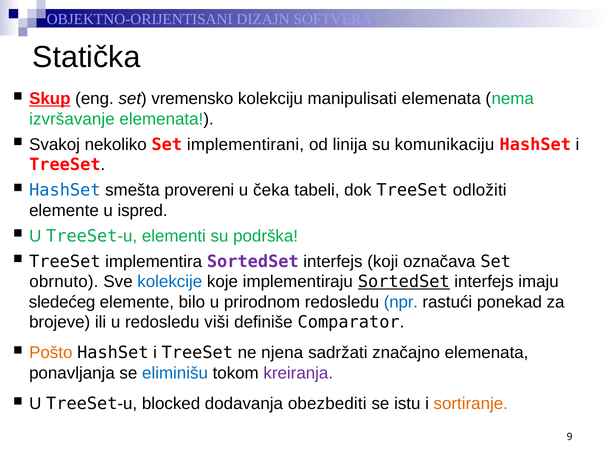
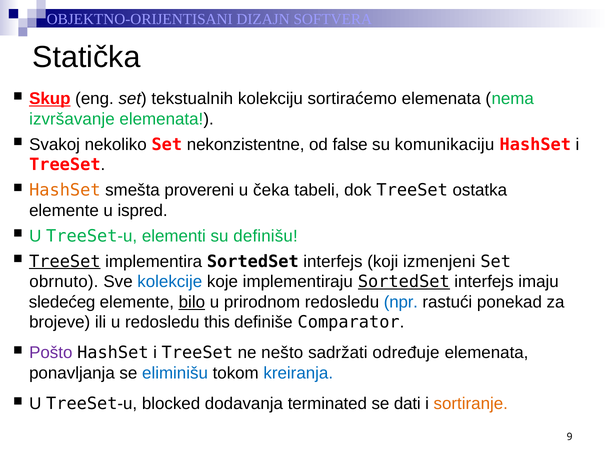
vremensko: vremensko -> tekstualnih (192, 99)
manipulisati: manipulisati -> sortiraćemo (352, 99)
implementirani: implementirani -> nekonzistentne (246, 144)
linija: linija -> false (350, 144)
HashSet colour: blue -> orange (65, 190)
odložiti: odložiti -> ostatka (480, 190)
podrška: podrška -> definišu (266, 236)
TreeSet underline: none -> present (65, 261)
SortedSet colour: purple -> black (253, 261)
označava: označava -> izmenjeni (439, 261)
bilo underline: none -> present (192, 302)
viši: viši -> this (217, 322)
Pošto colour: orange -> purple (51, 353)
njena: njena -> nešto (282, 353)
značajno: značajno -> određuje (406, 353)
kreiranja colour: purple -> blue (298, 373)
obezbediti: obezbediti -> terminated (327, 403)
istu: istu -> dati (407, 403)
